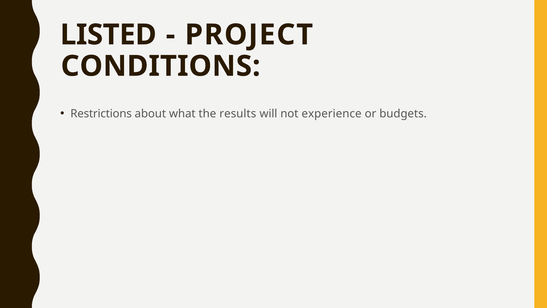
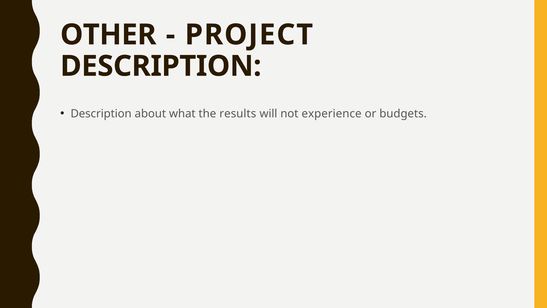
LISTED: LISTED -> OTHER (108, 35)
CONDITIONS: CONDITIONS -> DESCRIPTION (161, 66)
Restrictions: Restrictions -> Description (101, 114)
